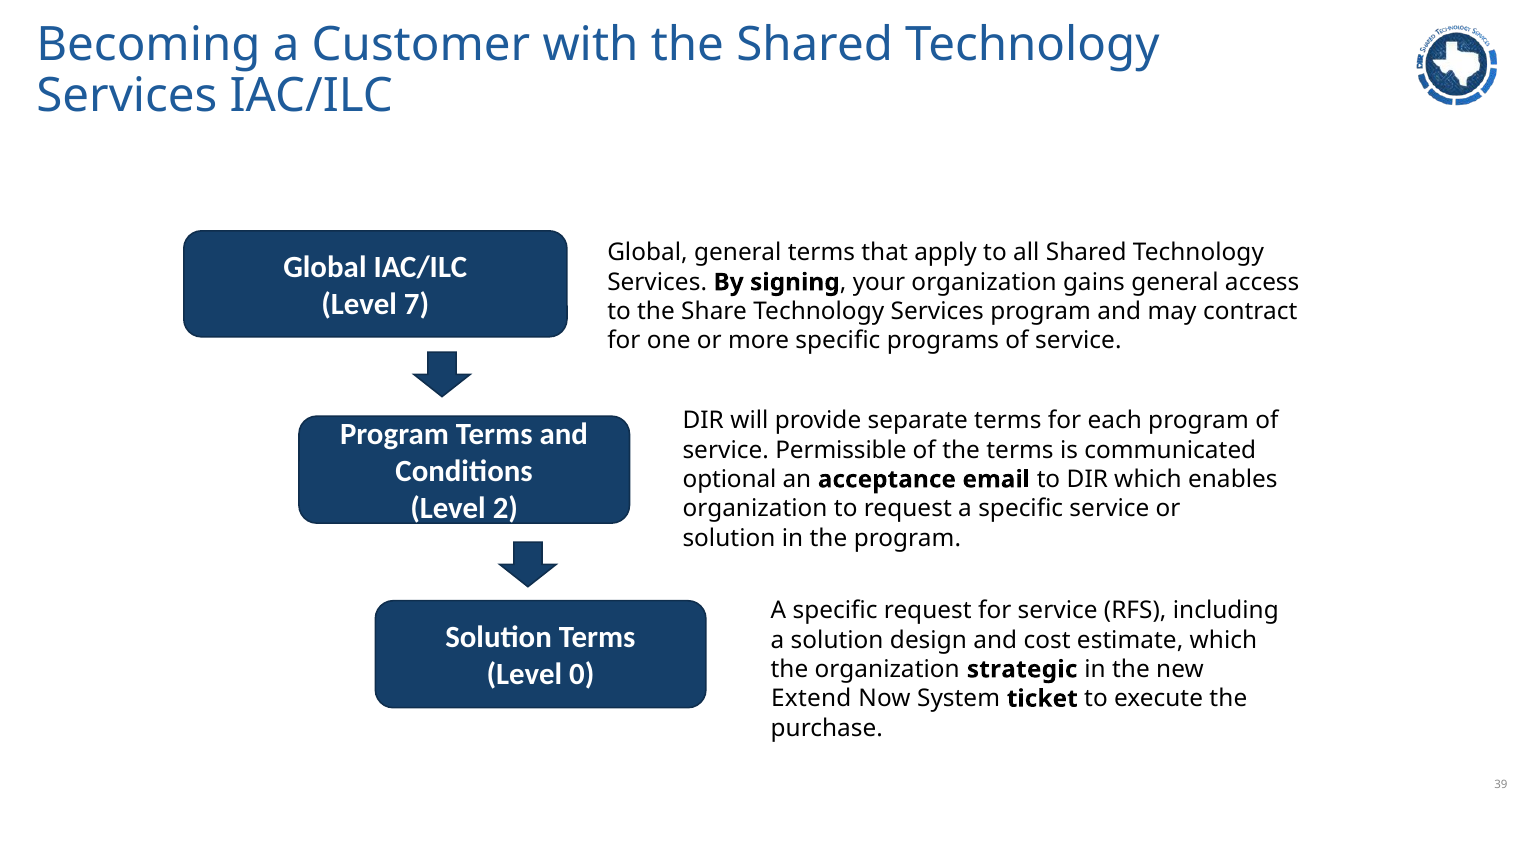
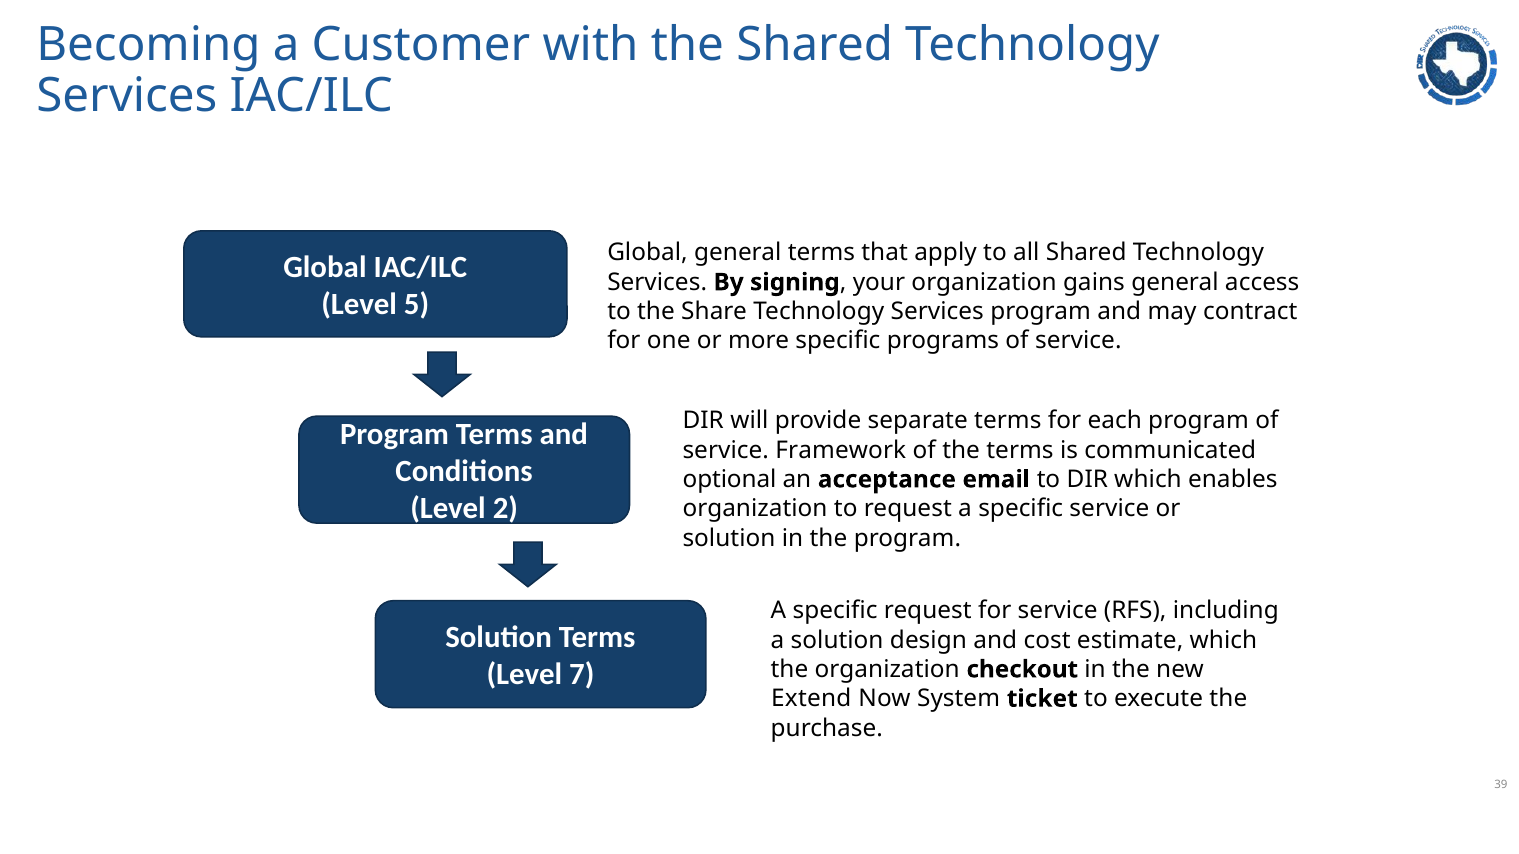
7: 7 -> 5 (417, 305)
Permissible: Permissible -> Framework (841, 450)
0: 0 -> 7 (582, 675)
strategic: strategic -> checkout (1022, 670)
